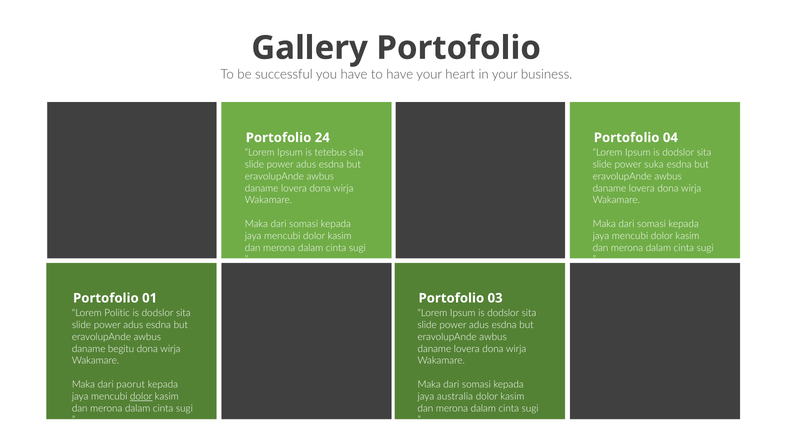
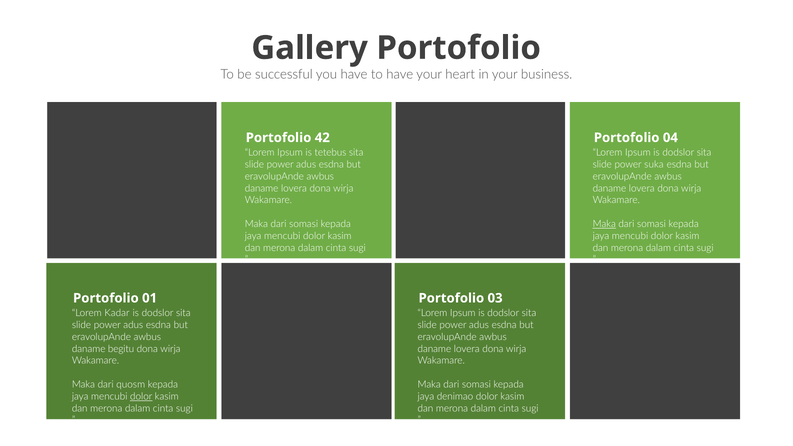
24: 24 -> 42 (322, 138)
Maka underline: none -> present (604, 224)
Politic: Politic -> Kadar (117, 313)
paorut: paorut -> quosm (131, 385)
australia: australia -> denimao (455, 396)
